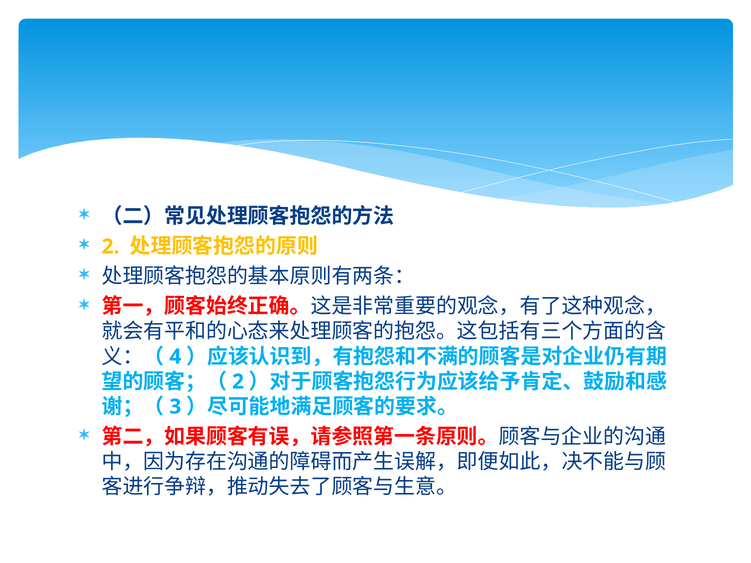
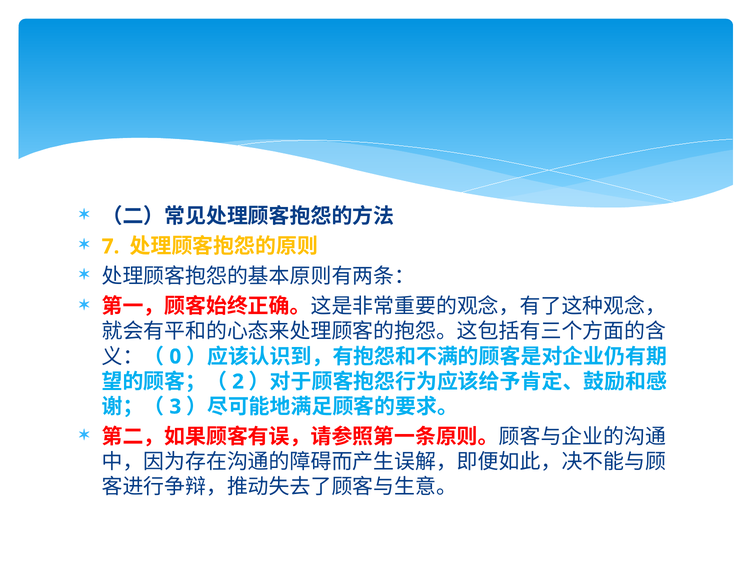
2: 2 -> 7 (111, 247)
4: 4 -> 0 (175, 357)
